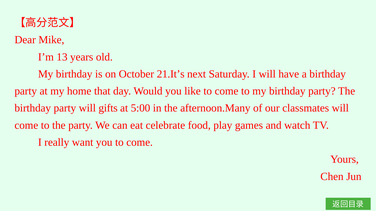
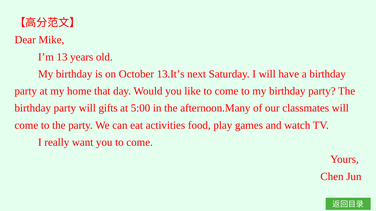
21.It’s: 21.It’s -> 13.It’s (171, 74)
celebrate: celebrate -> activities (165, 125)
